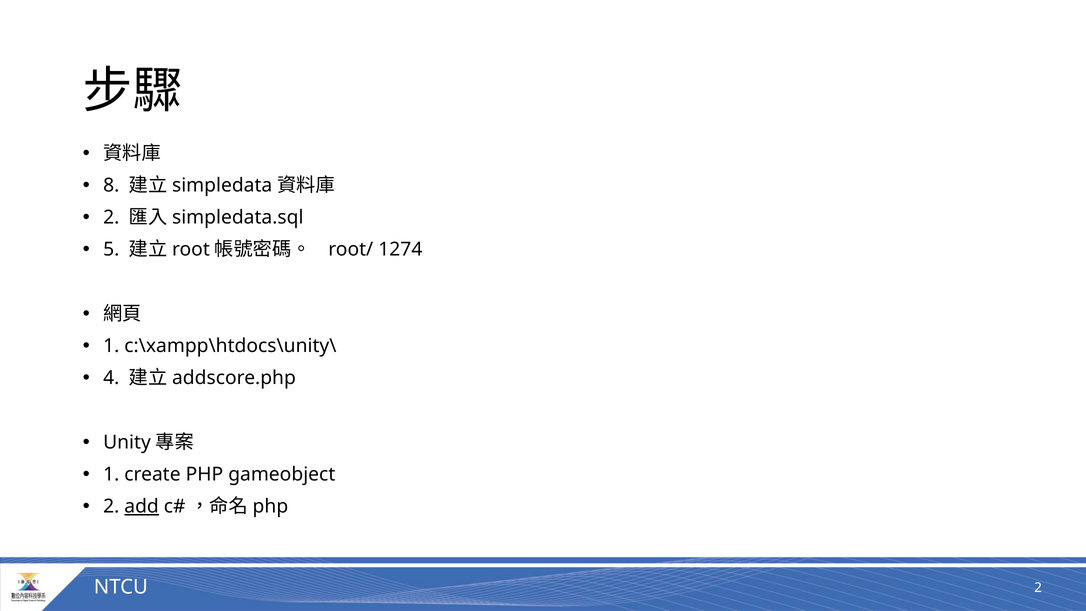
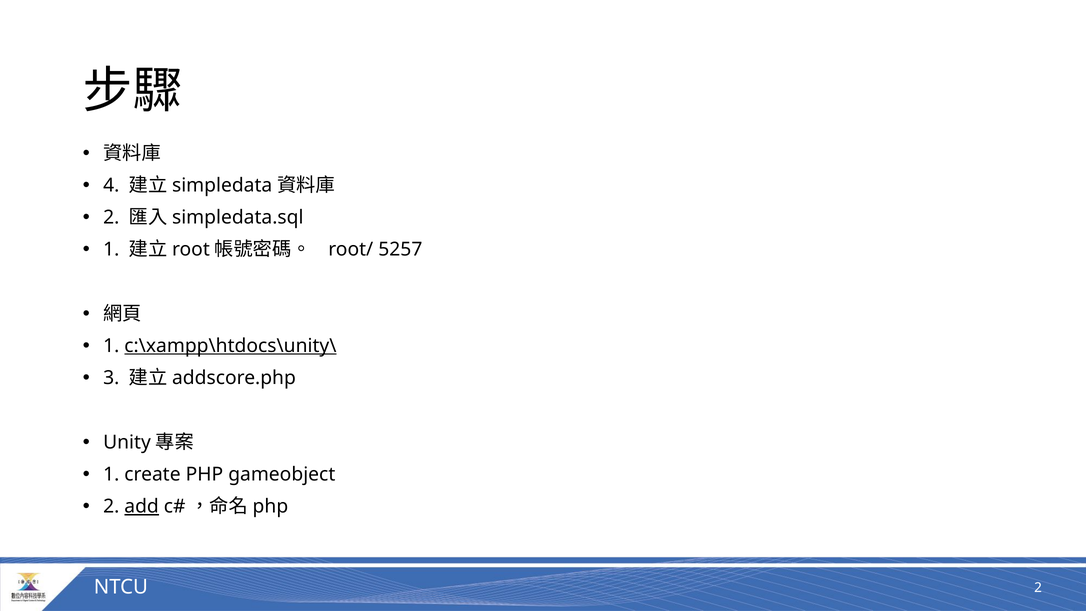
8: 8 -> 4 (111, 185)
5: 5 -> 1 (111, 250)
1274: 1274 -> 5257 (400, 250)
c:\xampp\htdocs\unity\ underline: none -> present (230, 346)
4: 4 -> 3 (111, 378)
